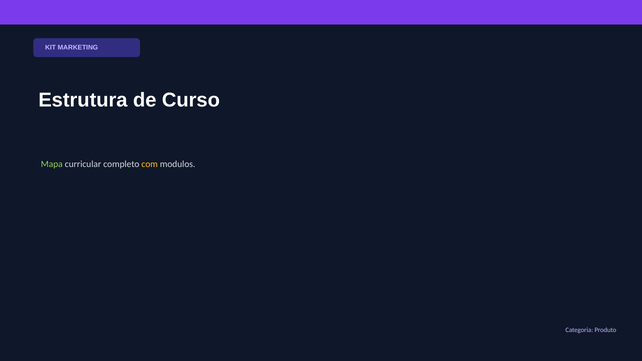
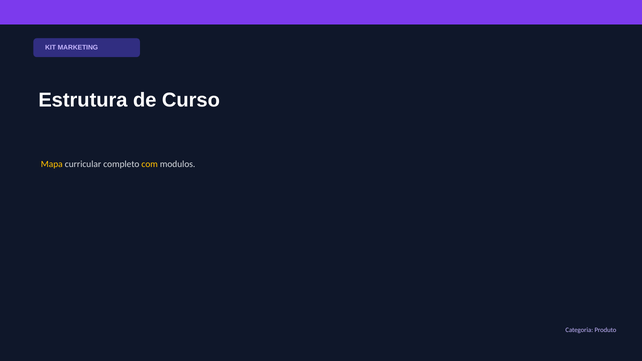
Mapa colour: light green -> yellow (52, 164)
